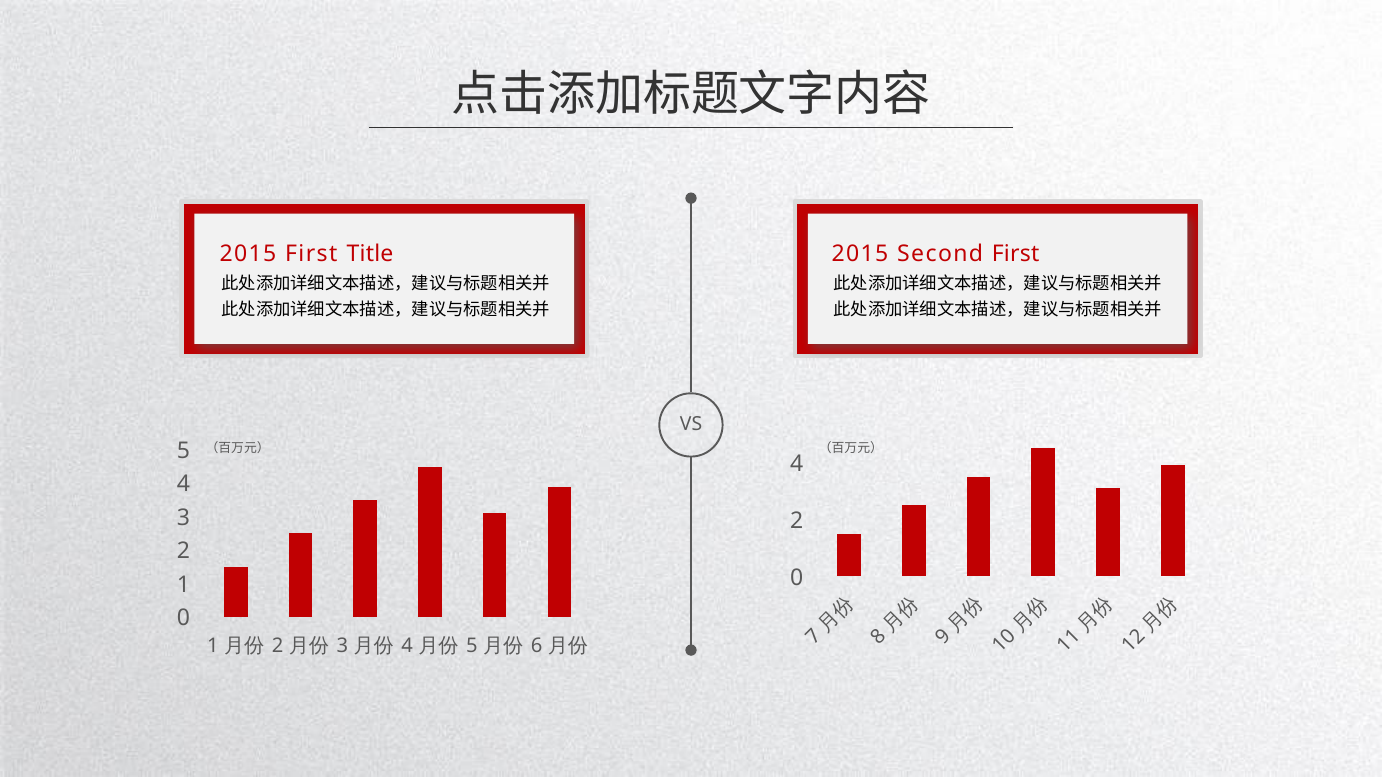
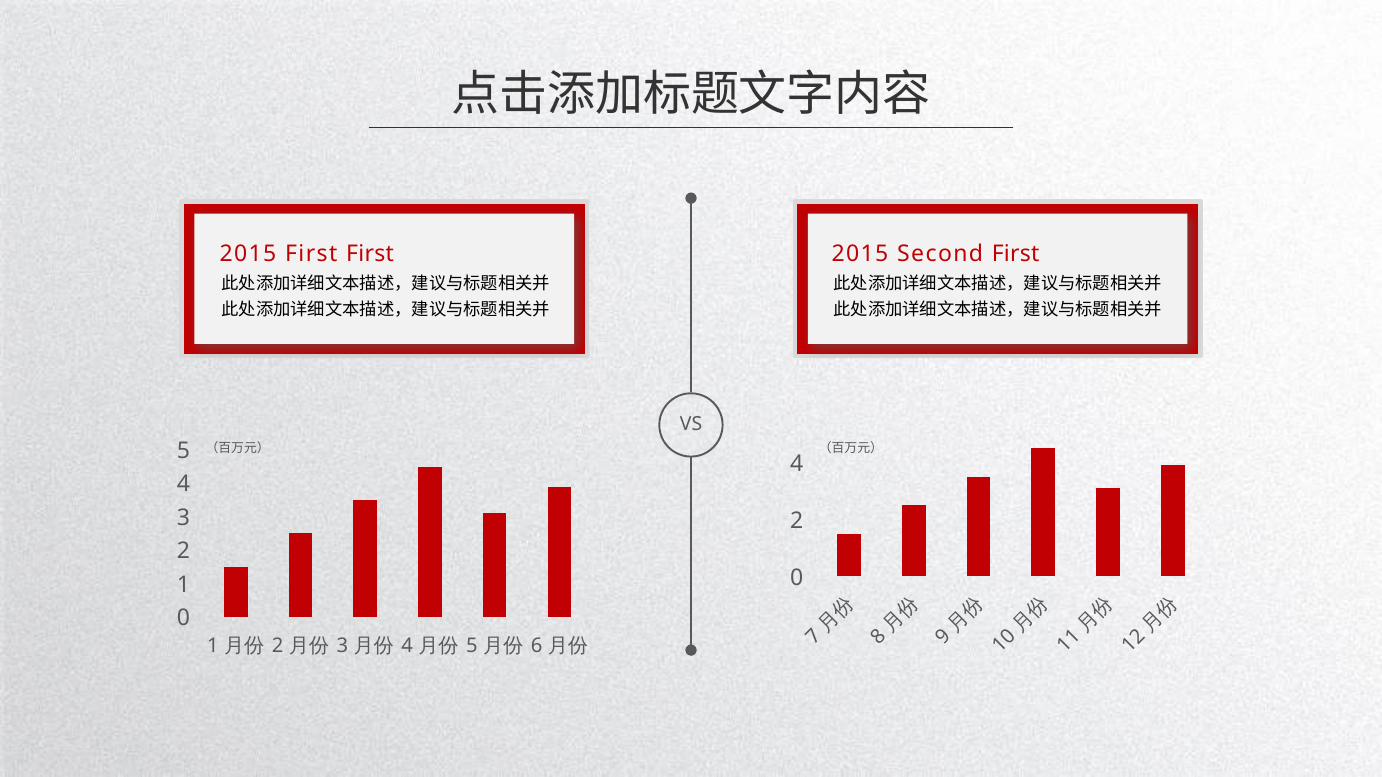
First Title: Title -> First (370, 254)
